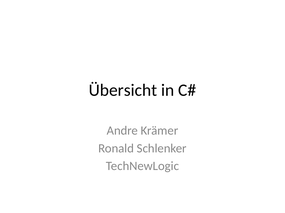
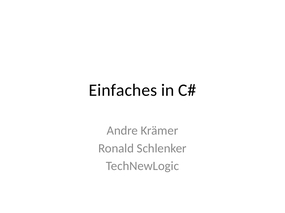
Übersicht: Übersicht -> Einfaches (123, 91)
